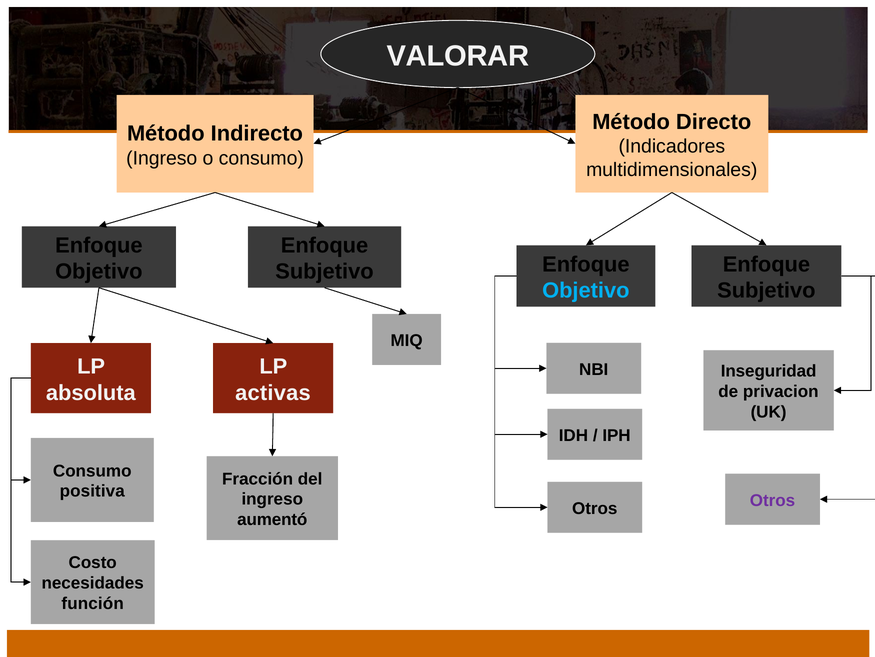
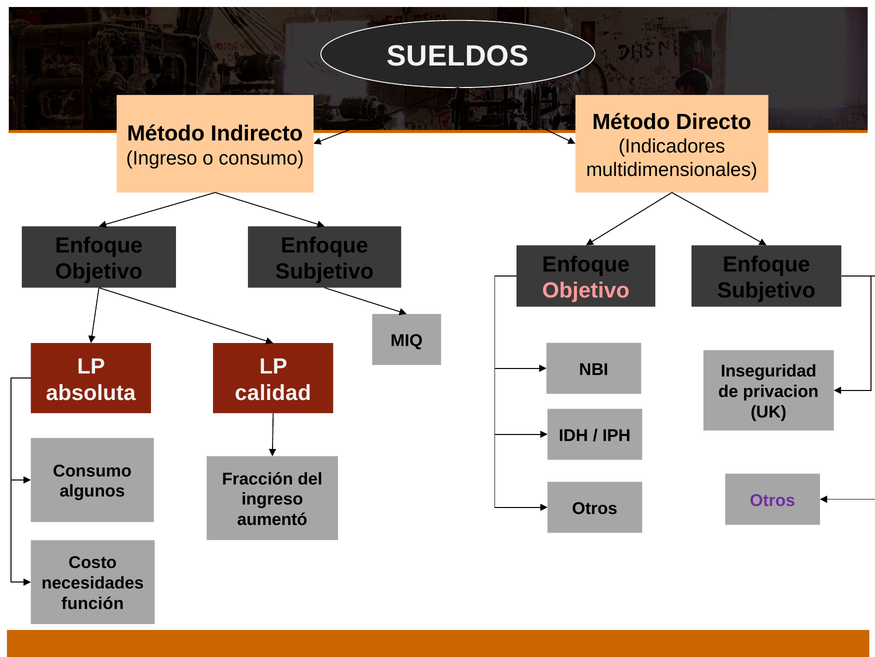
VALORAR: VALORAR -> SUELDOS (458, 56)
Objetivo colour: light blue -> pink (586, 290)
activas: activas -> calidad (273, 392)
positiva: positiva -> algunos (92, 491)
